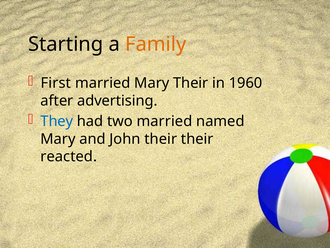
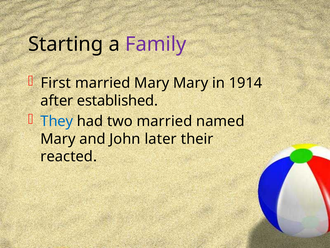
Family colour: orange -> purple (156, 44)
Mary Their: Their -> Mary (191, 83)
1960: 1960 -> 1914 (246, 83)
advertising: advertising -> established (117, 101)
John their: their -> later (161, 139)
